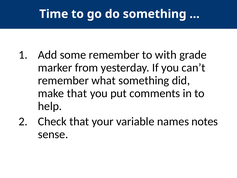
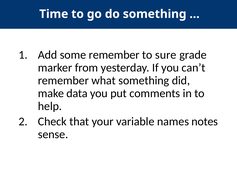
with: with -> sure (166, 55)
make that: that -> data (77, 93)
